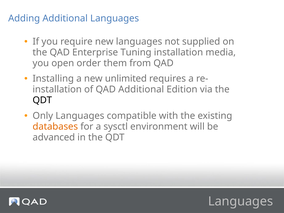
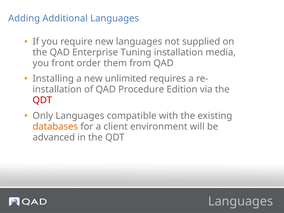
open: open -> front (63, 63)
QAD Additional: Additional -> Procedure (141, 89)
QDT colour: black -> red (42, 100)
sysctl: sysctl -> client (116, 127)
